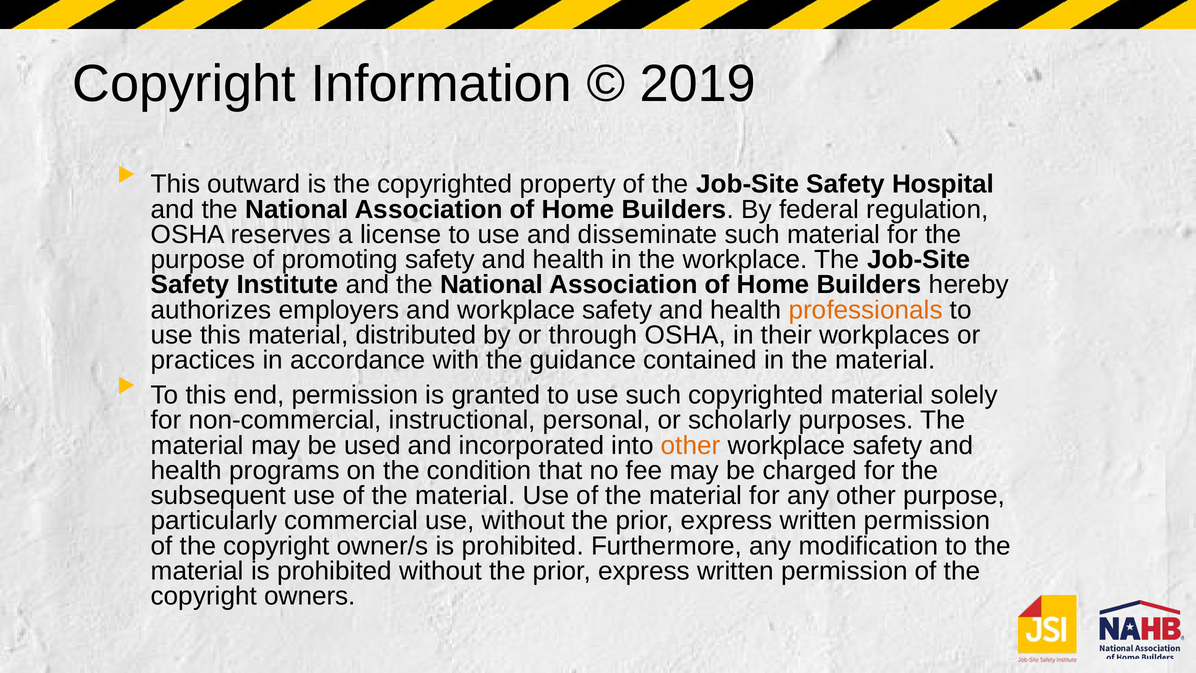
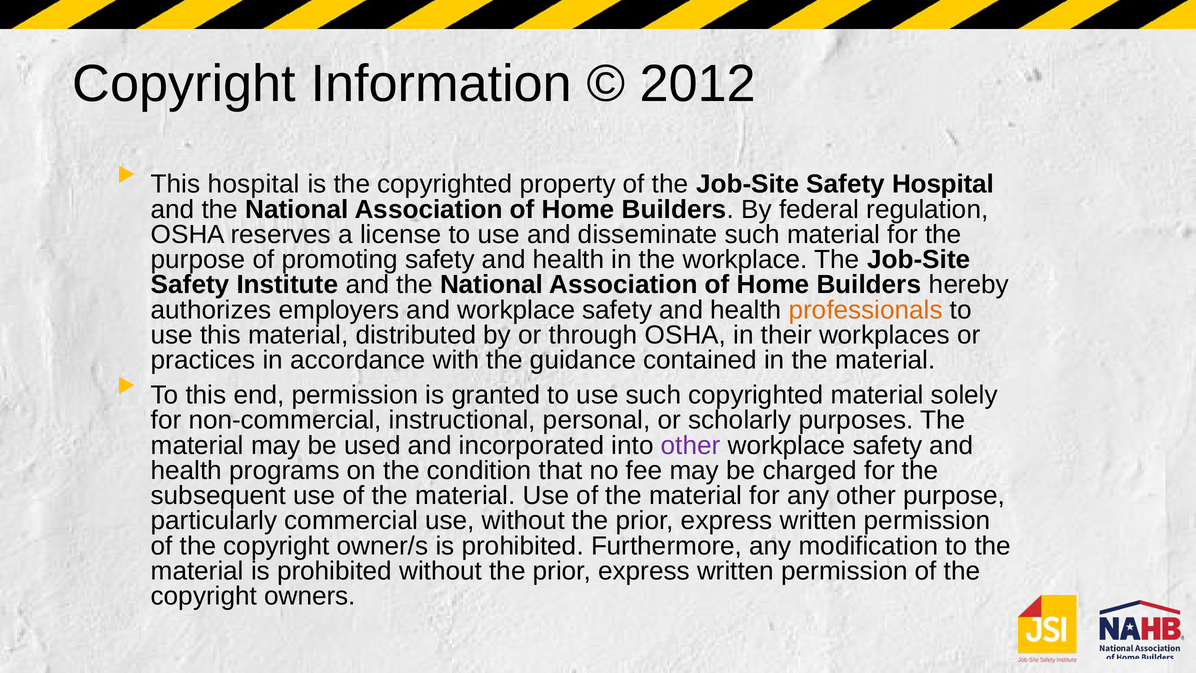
2019: 2019 -> 2012 (698, 84)
This outward: outward -> hospital (254, 184)
other colour: orange -> purple (691, 445)
